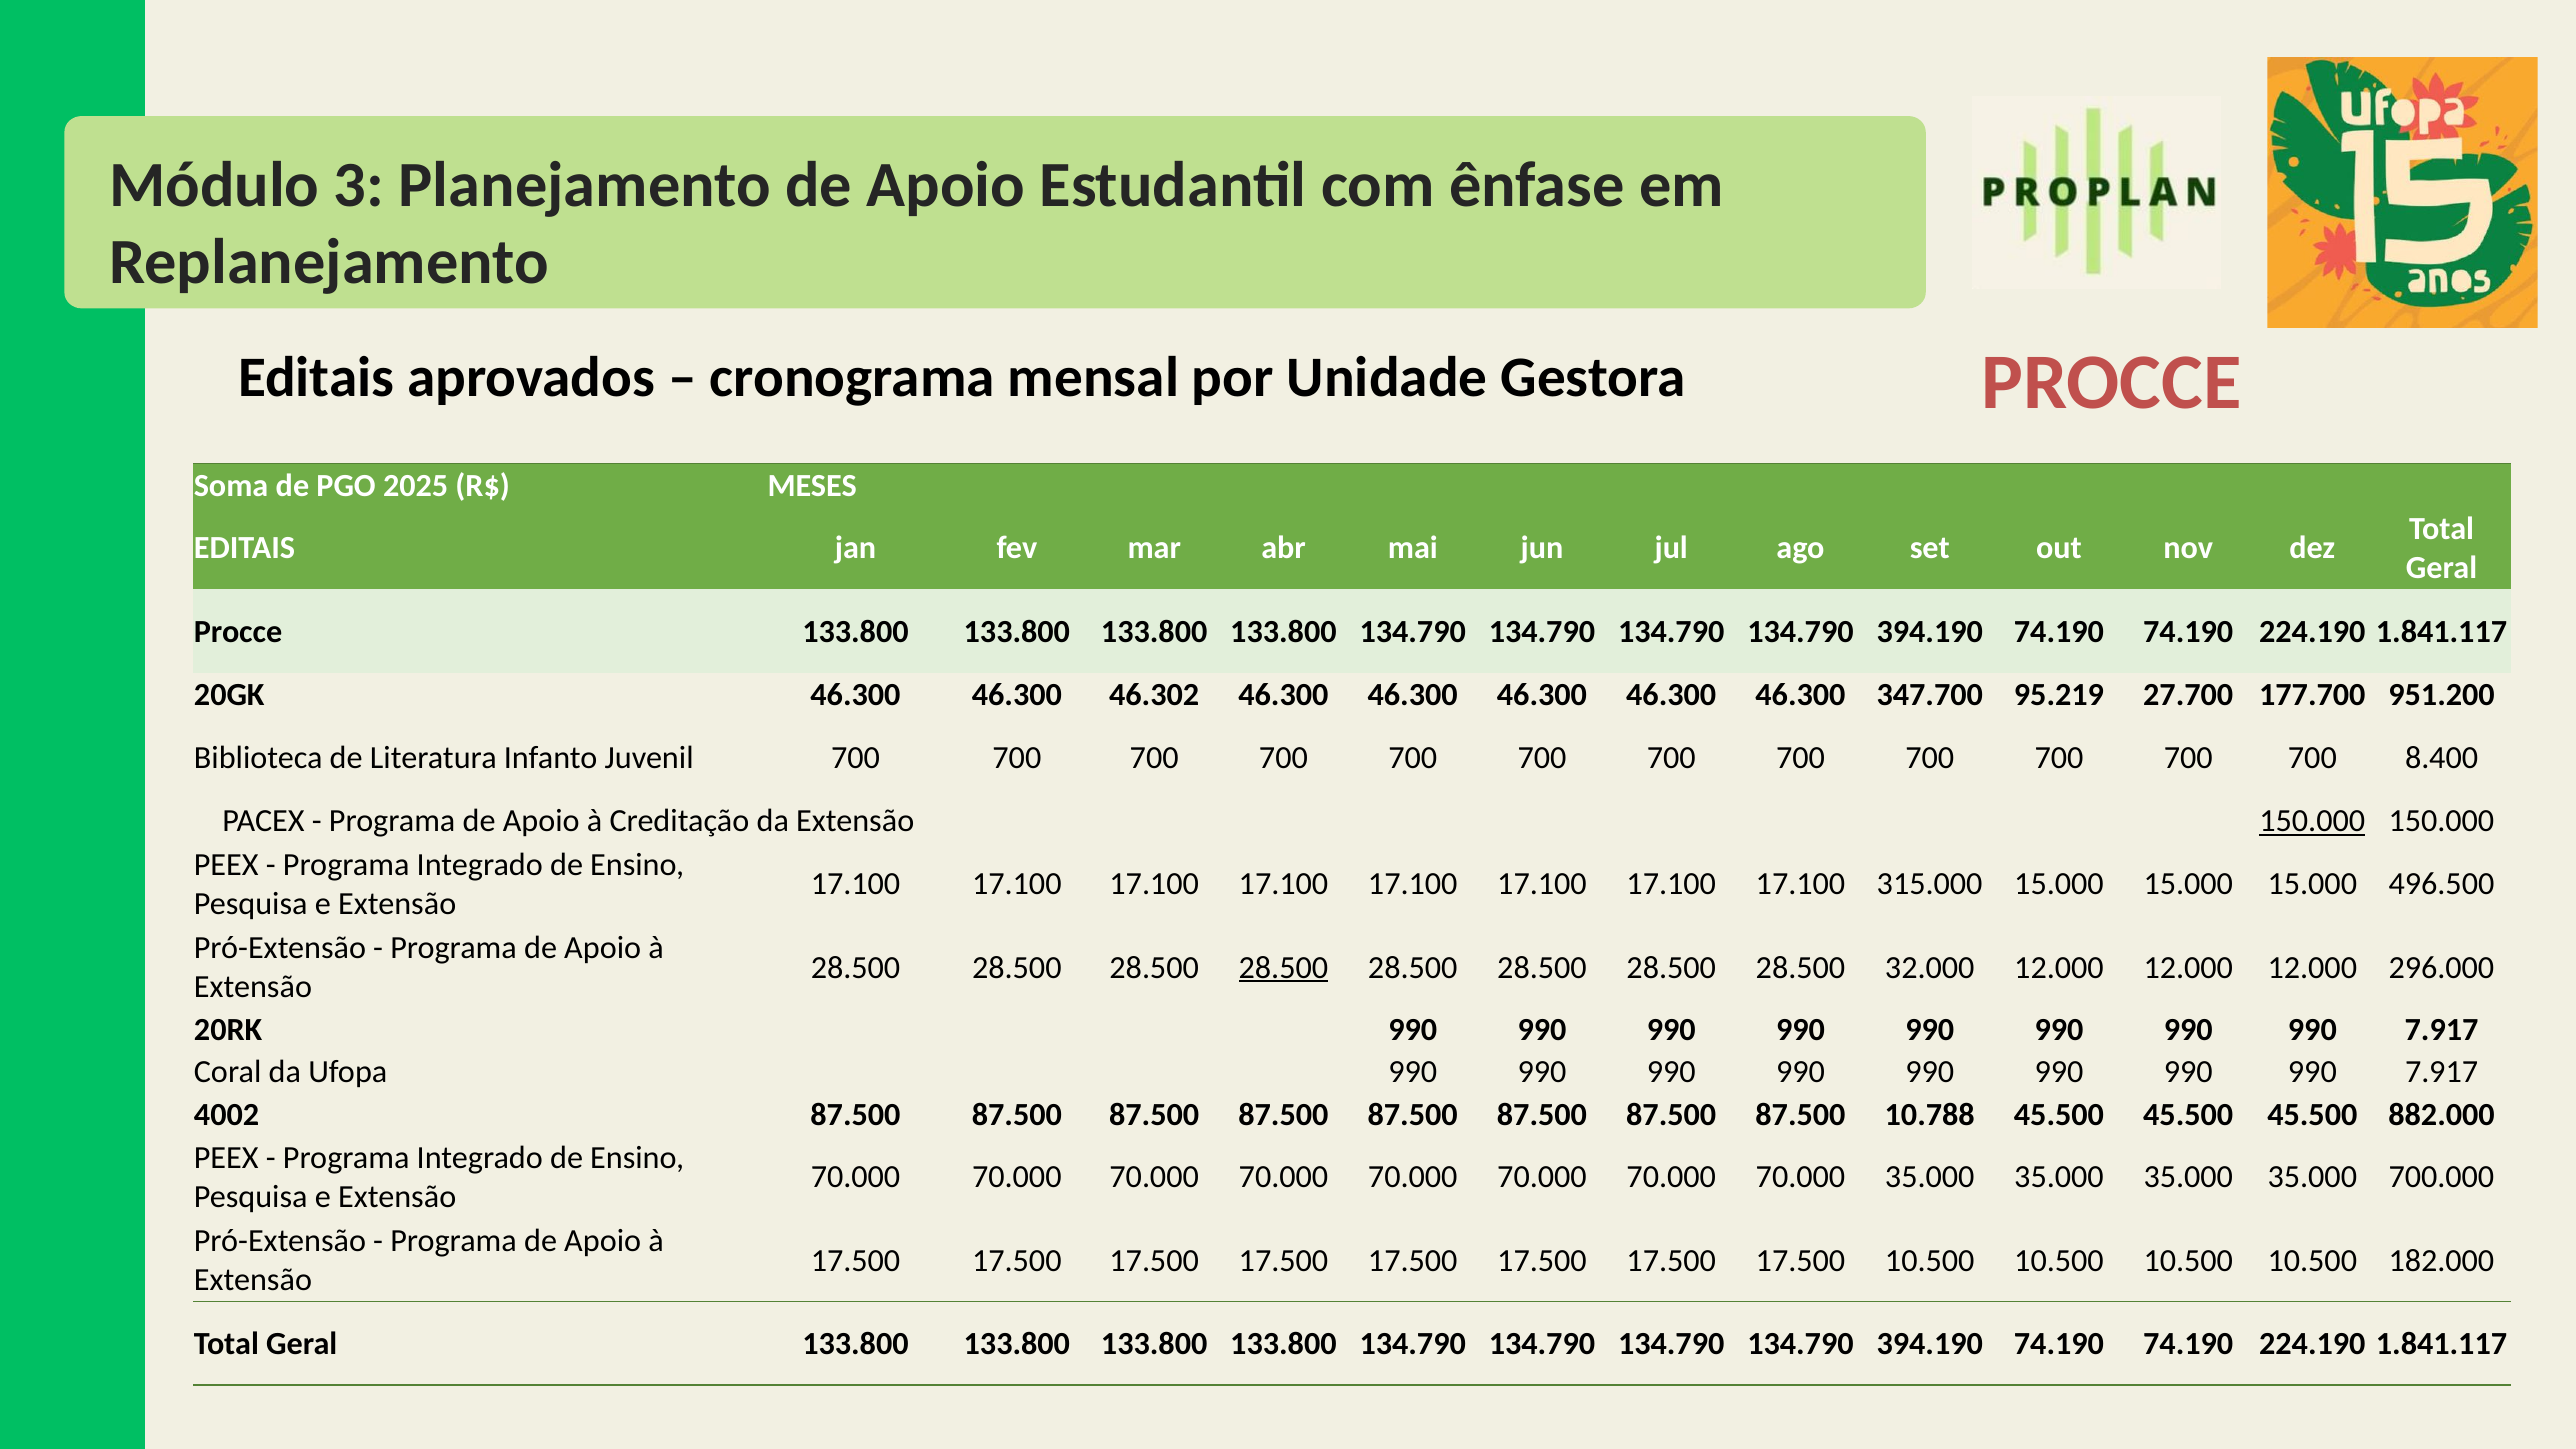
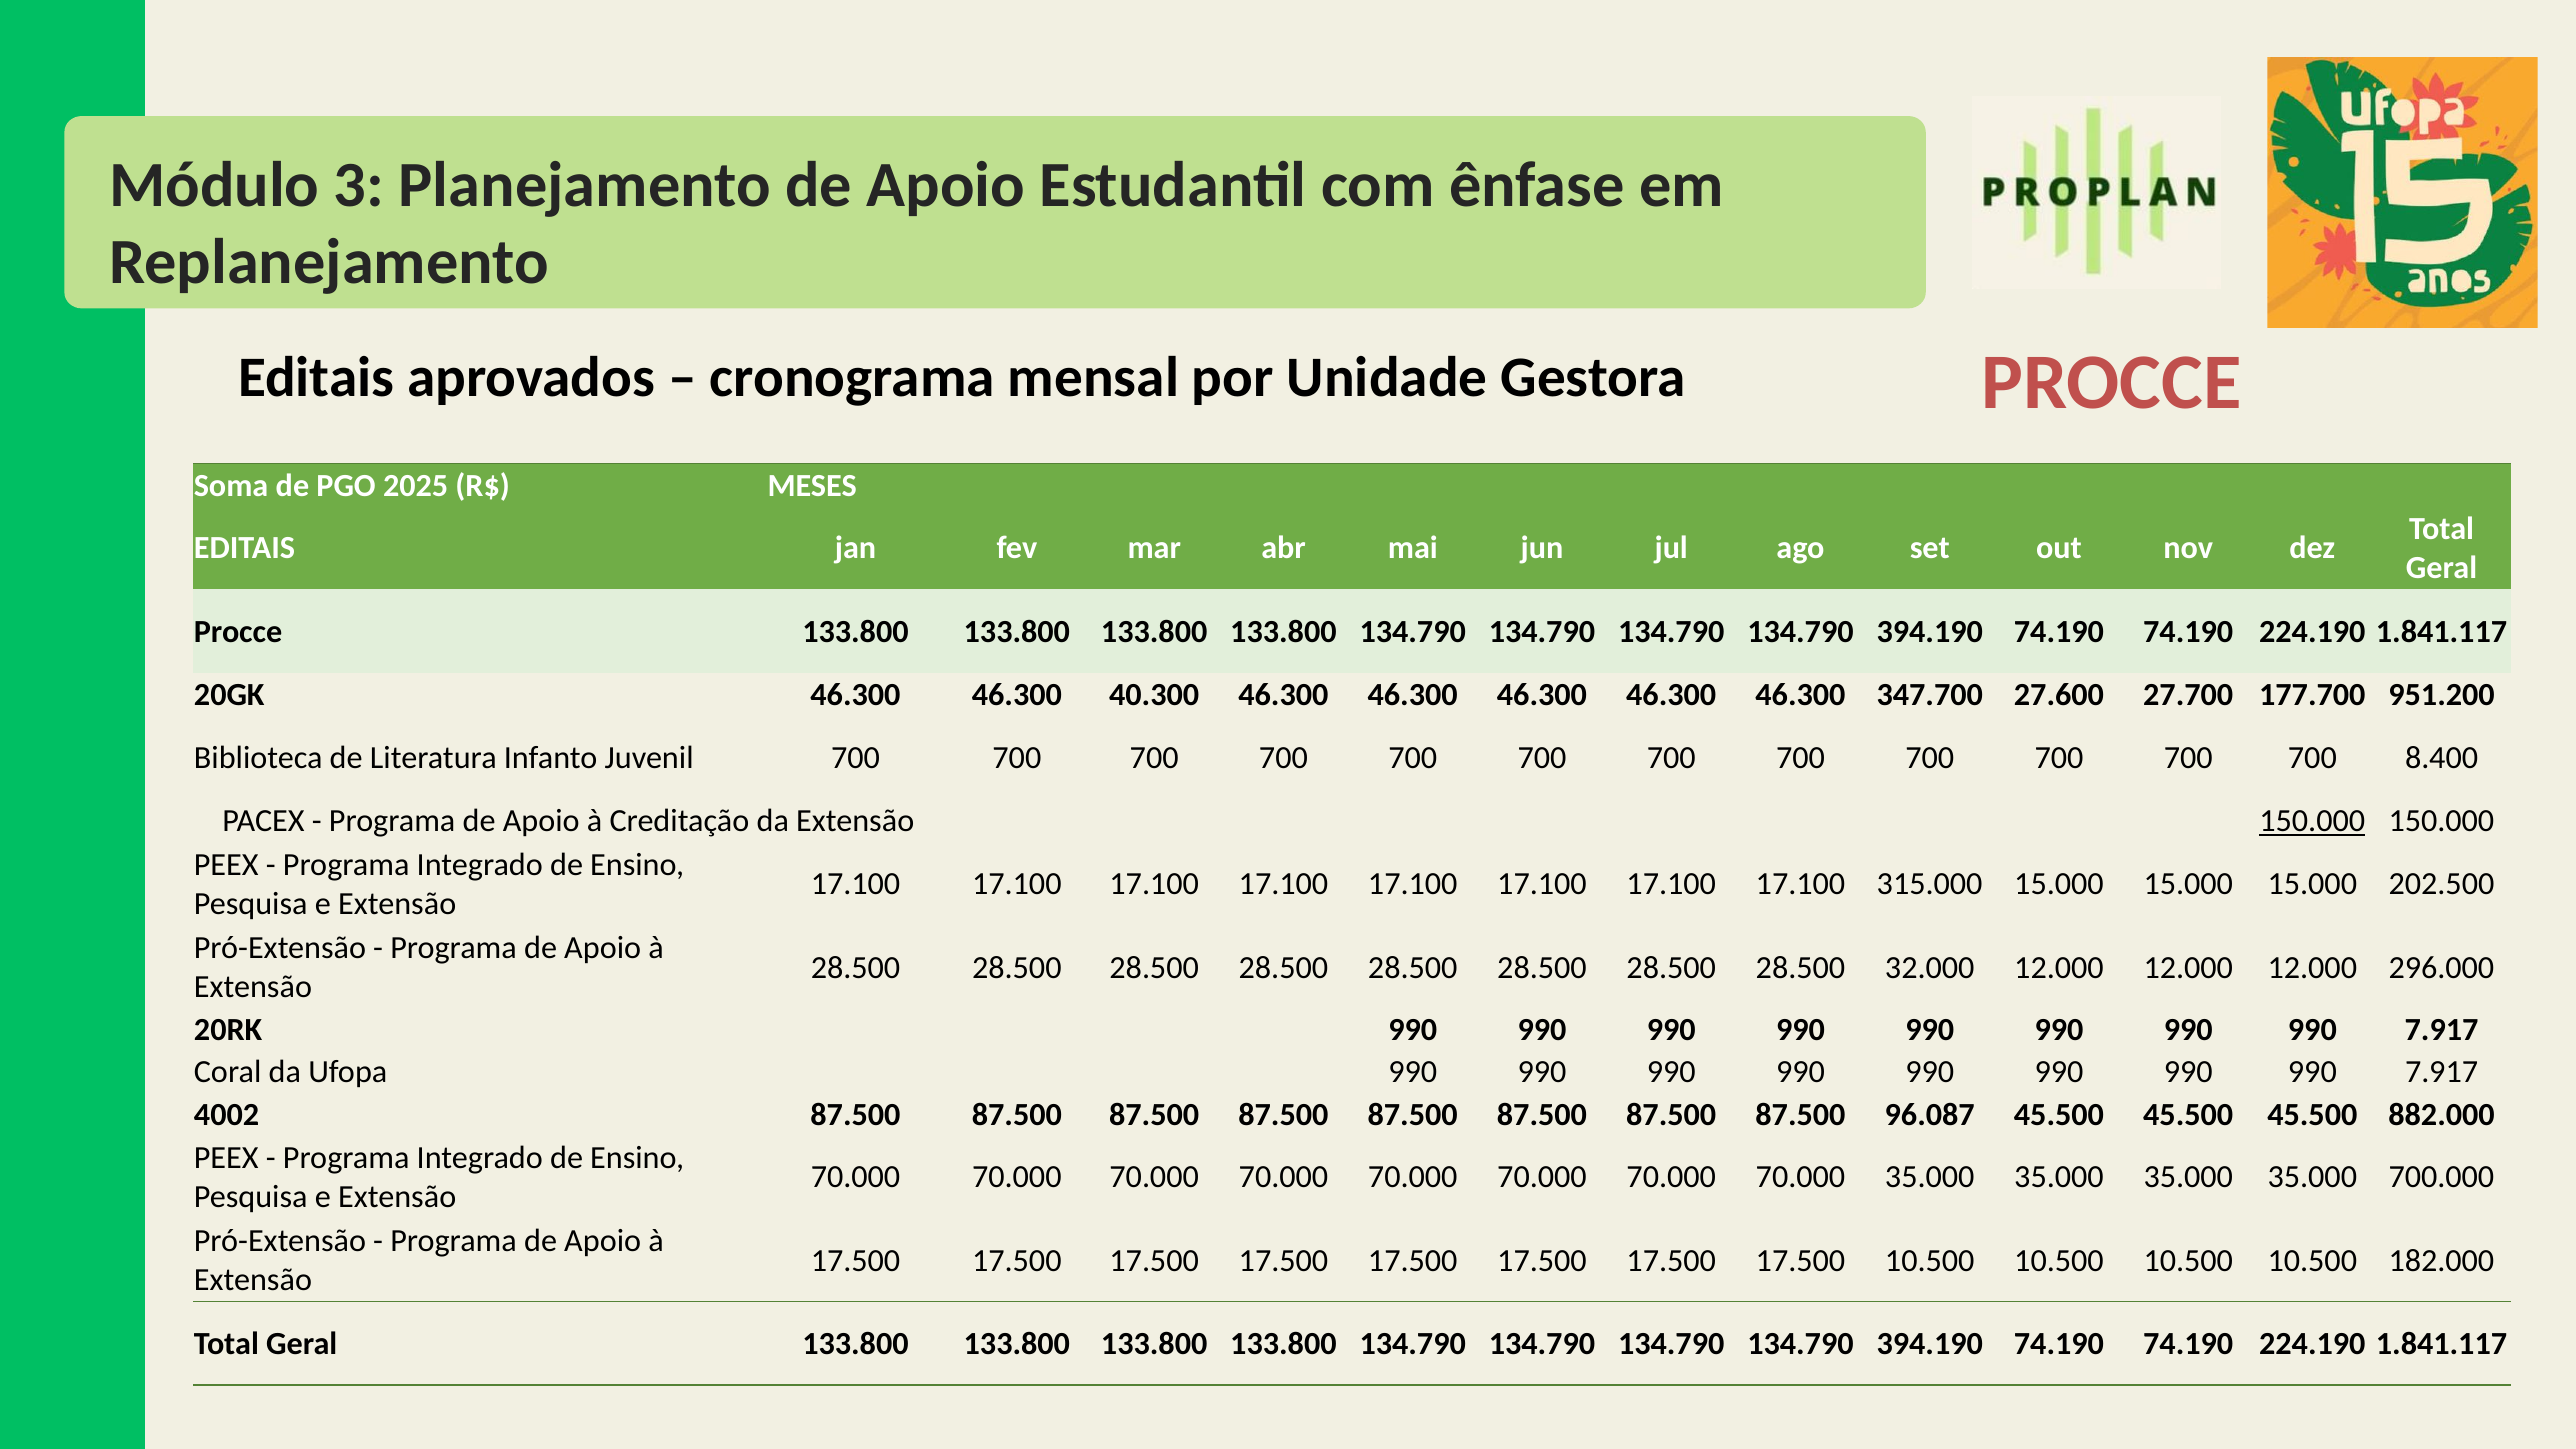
46.302: 46.302 -> 40.300 (1154, 694)
95.219: 95.219 -> 27.600 (2059, 694)
496.500: 496.500 -> 202.500 (2441, 884)
28.500 underline: present -> none (1283, 967)
10.788: 10.788 -> 96.087 (1930, 1114)
